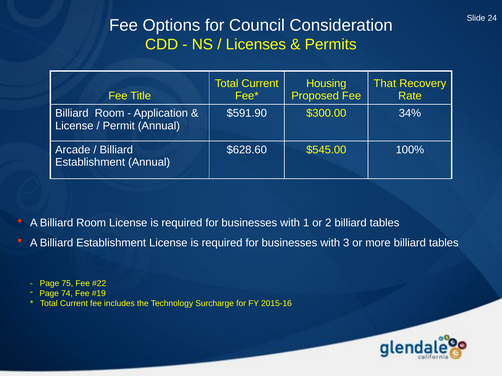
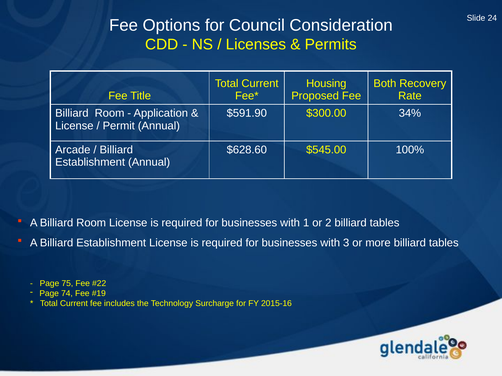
That: That -> Both (385, 84)
